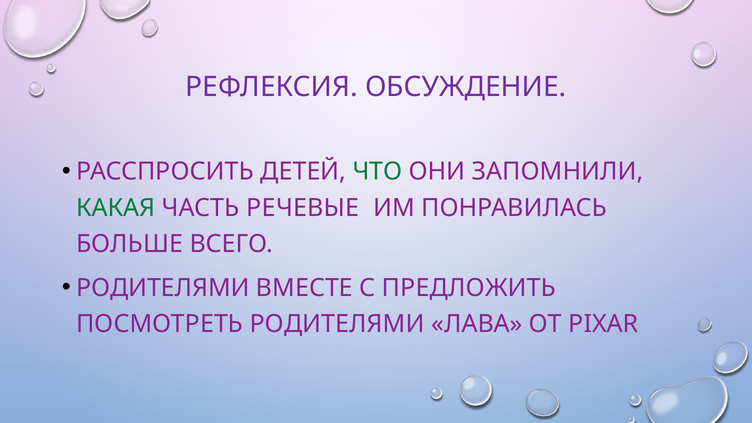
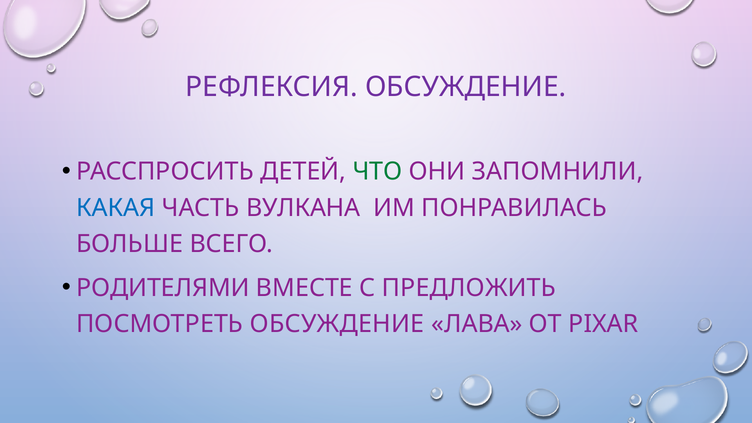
КАКАЯ colour: green -> blue (116, 208)
РЕЧЕВЫЕ: РЕЧЕВЫЕ -> ВУЛКАНА (303, 208)
ПОСМОТРЕТЬ РОДИТЕЛЯМИ: РОДИТЕЛЯМИ -> ОБСУЖДЕНИЕ (337, 324)
